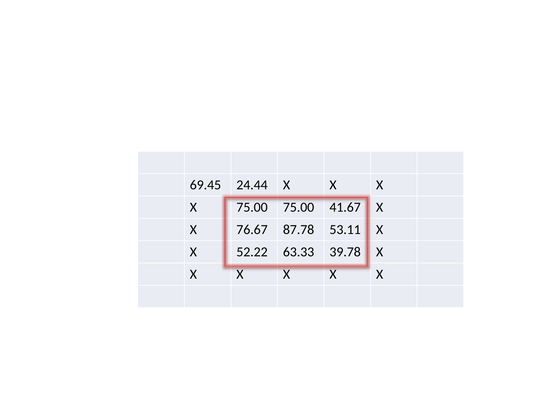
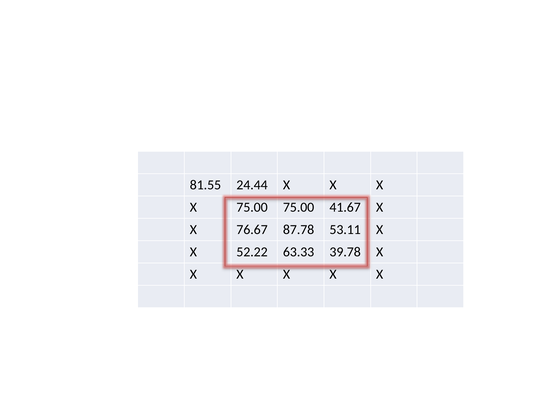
69.45: 69.45 -> 81.55 (205, 185)
